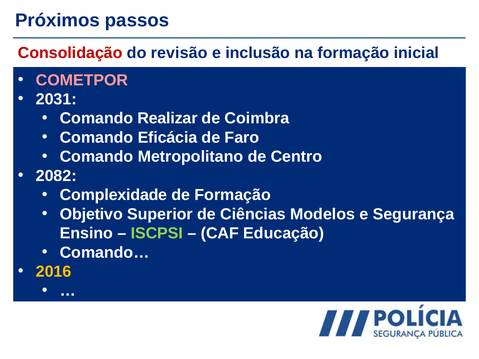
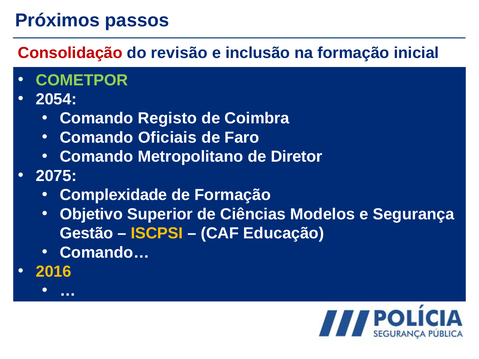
COMETPOR colour: pink -> light green (82, 80)
2031: 2031 -> 2054 (56, 99)
Realizar: Realizar -> Registo (167, 118)
Eficácia: Eficácia -> Oficiais (167, 138)
Centro: Centro -> Diretor (297, 157)
2082: 2082 -> 2075 (56, 176)
Ensino: Ensino -> Gestão (86, 233)
ISCPSI colour: light green -> yellow (157, 233)
